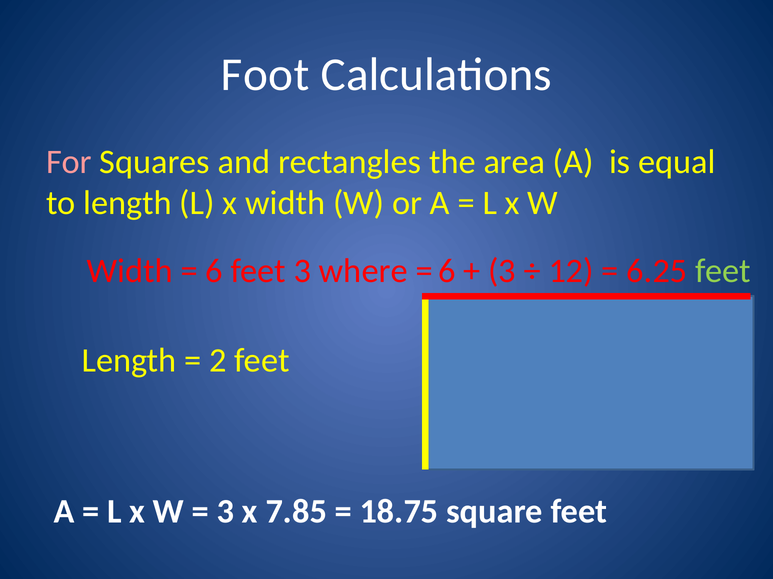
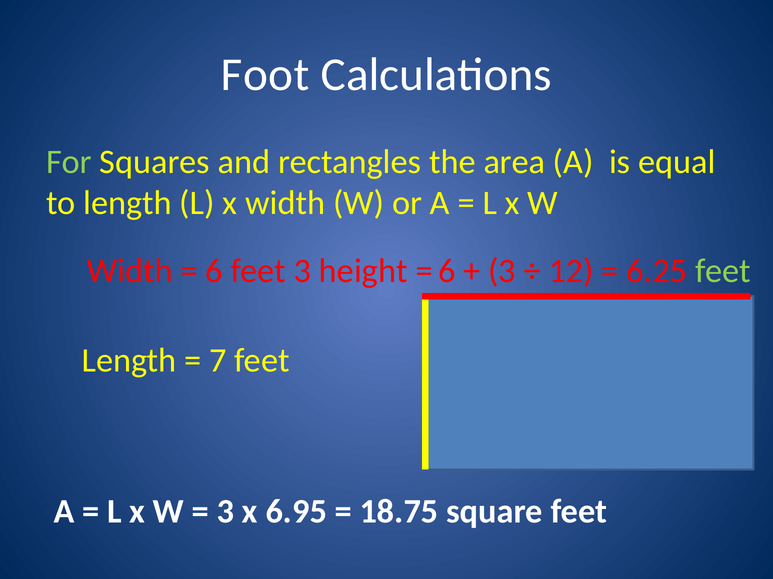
For colour: pink -> light green (69, 162)
where: where -> height (363, 271)
2: 2 -> 7 (218, 361)
7.85: 7.85 -> 6.95 (296, 512)
